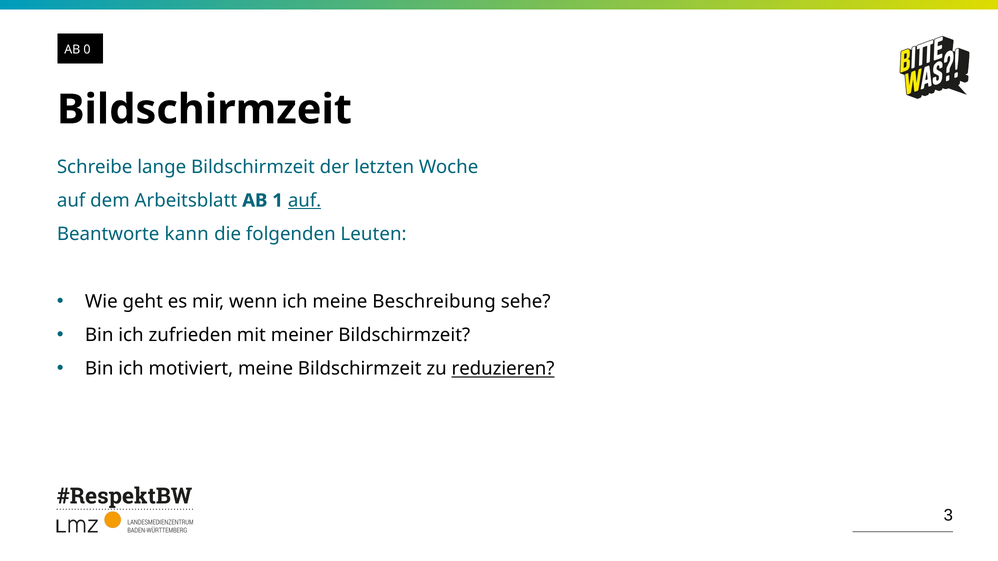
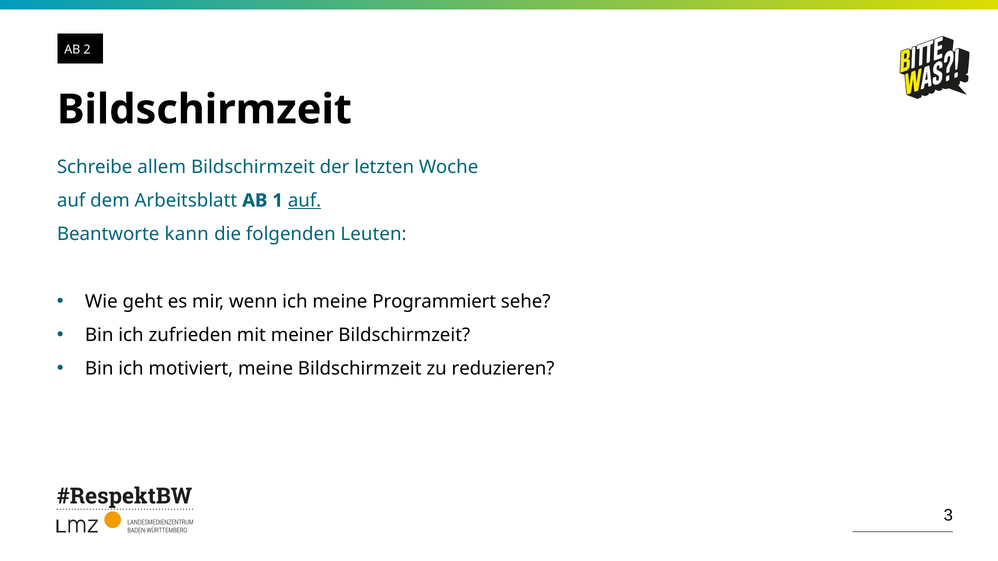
0: 0 -> 2 (87, 50)
lange: lange -> allem (162, 167)
Beschreibung: Beschreibung -> Programmiert (434, 302)
reduzieren underline: present -> none (503, 369)
